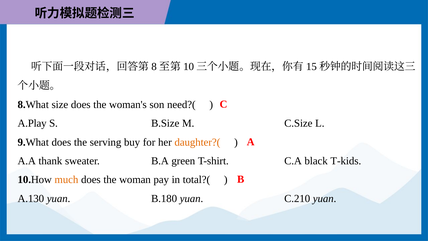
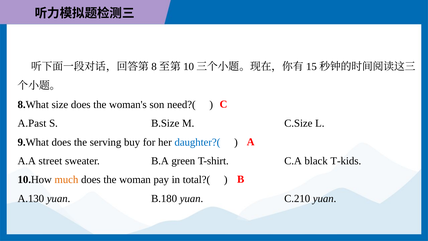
A.Play: A.Play -> A.Past (32, 123)
daughter?( colour: orange -> blue (197, 142)
thank: thank -> street (50, 161)
